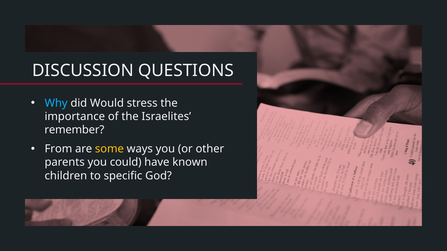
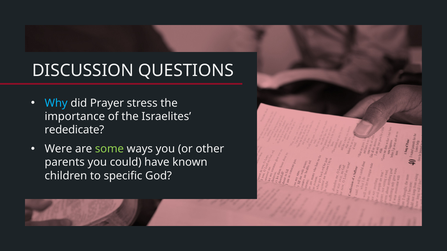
Would: Would -> Prayer (107, 103)
remember: remember -> rededicate (74, 130)
From: From -> Were (58, 149)
some colour: yellow -> light green (109, 149)
